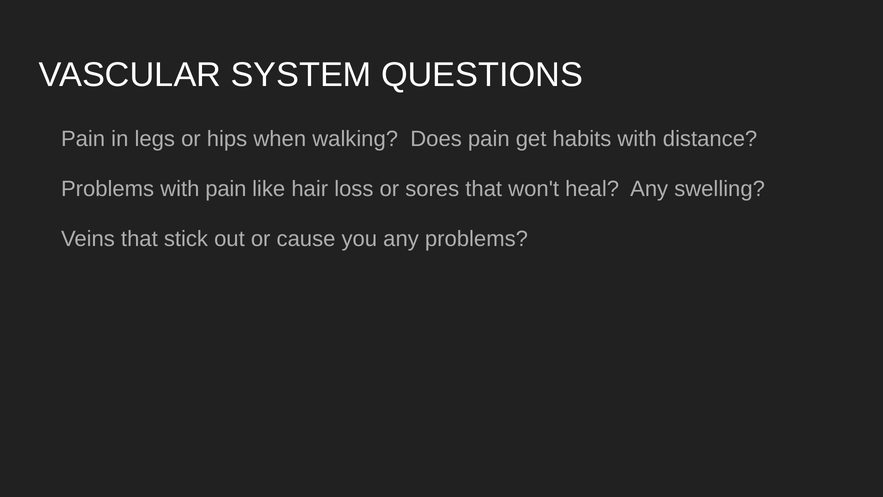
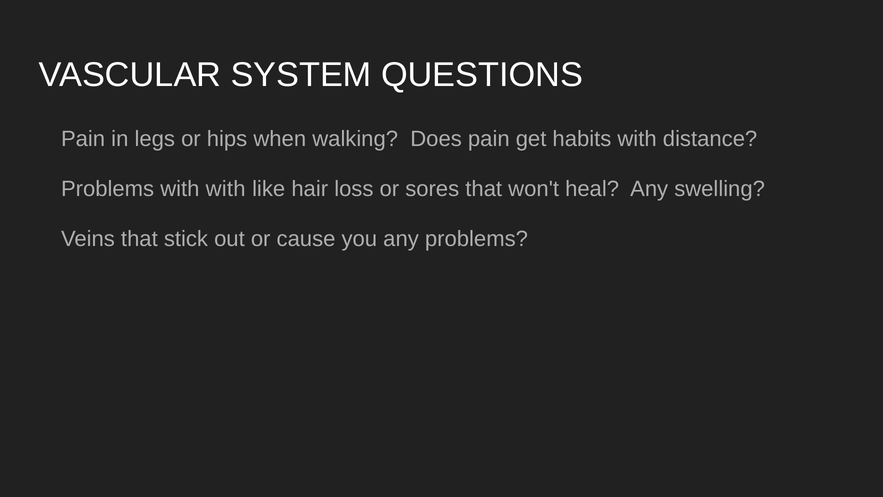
with pain: pain -> with (226, 189)
